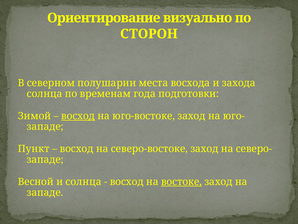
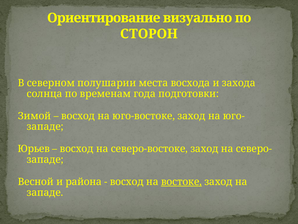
восход underline: present -> none (78, 116)
Пункт: Пункт -> Юрьев (34, 149)
и солнца: солнца -> района (84, 181)
